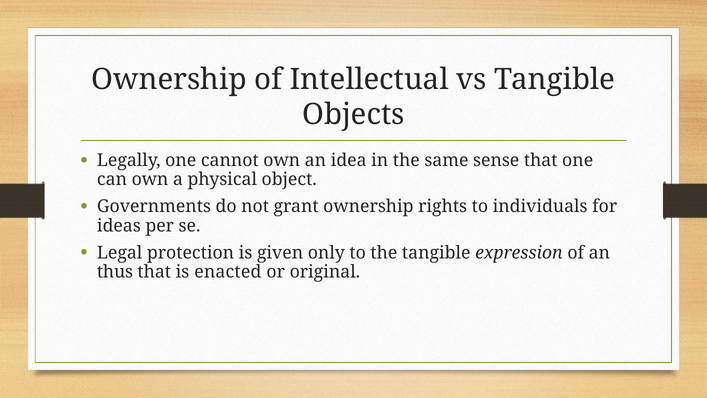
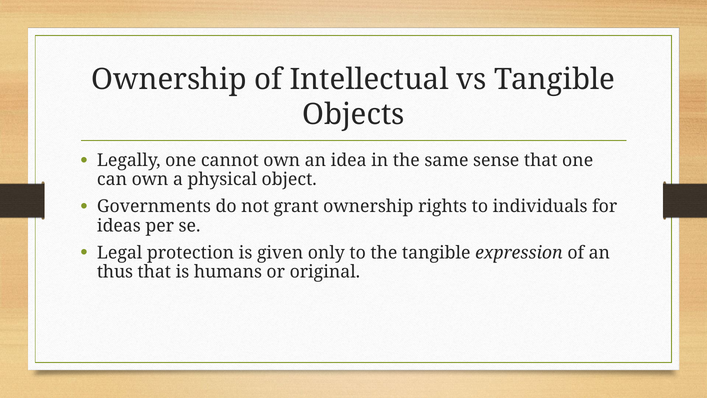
enacted: enacted -> humans (228, 272)
